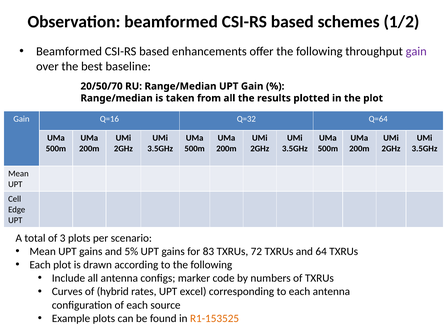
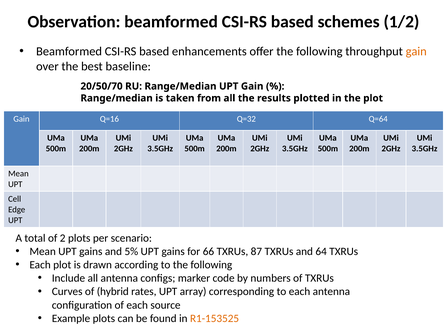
gain colour: purple -> orange (416, 52)
3: 3 -> 2 (63, 238)
83: 83 -> 66 (208, 252)
72: 72 -> 87 (256, 252)
excel: excel -> array (193, 292)
